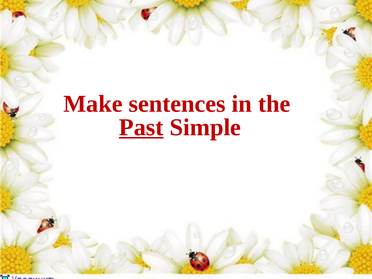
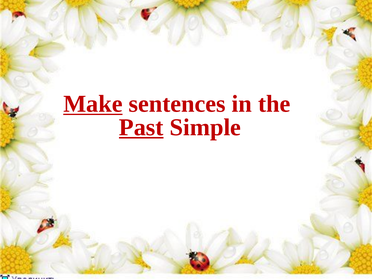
Make underline: none -> present (93, 104)
